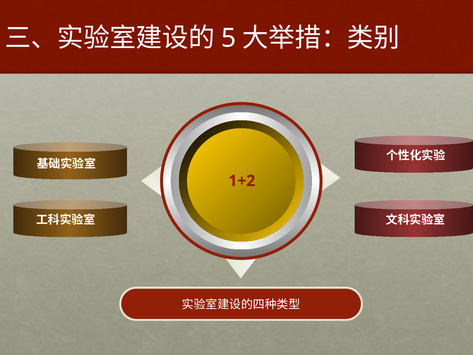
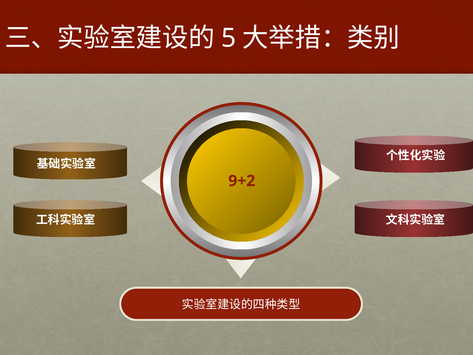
1+2: 1+2 -> 9+2 (242, 181)
